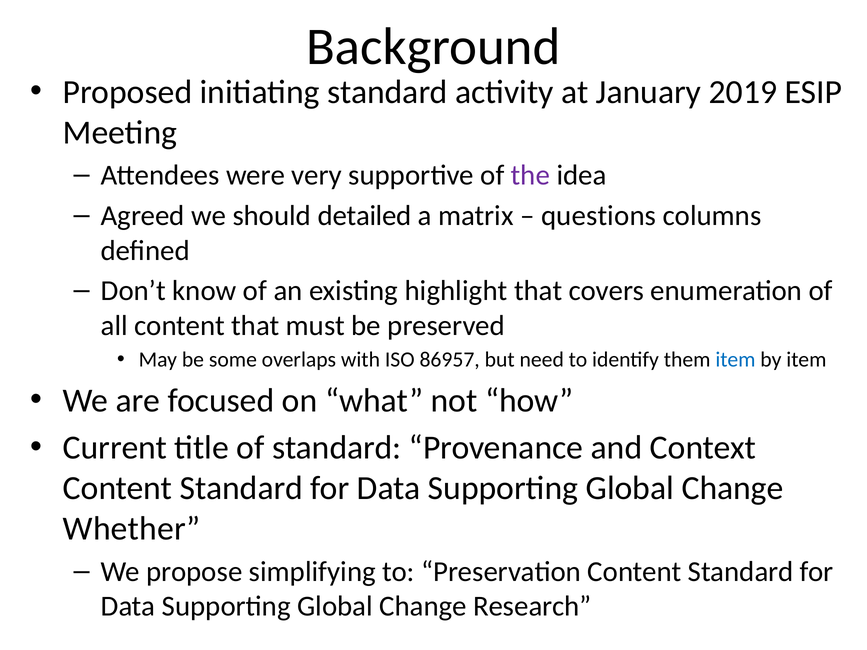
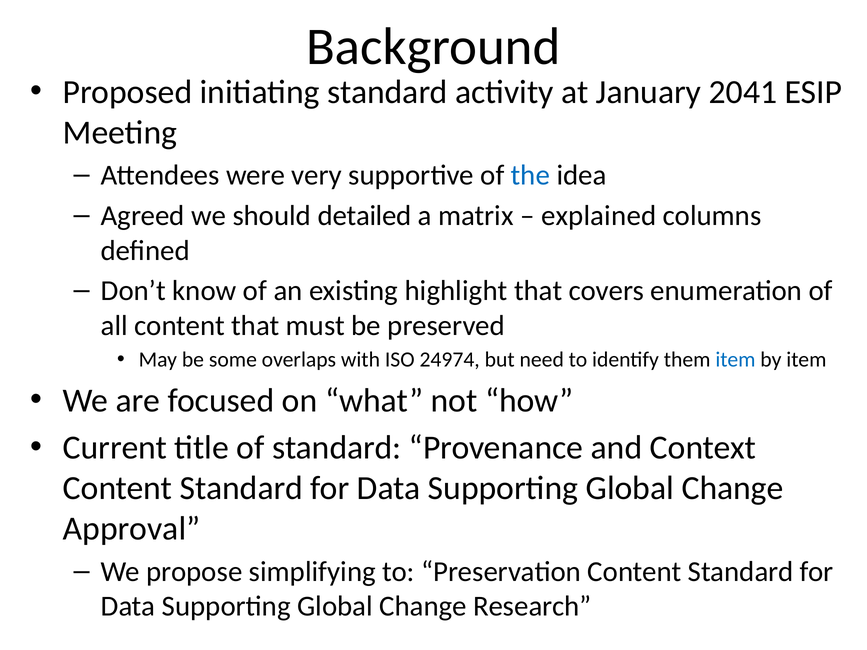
2019: 2019 -> 2041 (743, 92)
the colour: purple -> blue (530, 175)
questions: questions -> explained (599, 216)
86957: 86957 -> 24974 (450, 360)
Whether: Whether -> Approval (132, 529)
